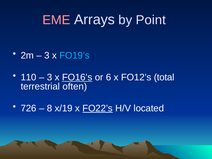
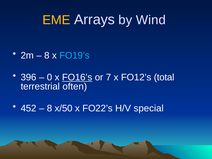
EME colour: pink -> yellow (56, 20)
Point: Point -> Wind (151, 20)
3: 3 -> 8 (47, 55)
110: 110 -> 396 (29, 77)
3: 3 -> 0 (49, 77)
6: 6 -> 7 (108, 77)
726: 726 -> 452 (29, 108)
x/19: x/19 -> x/50 (64, 108)
FO22’s underline: present -> none (98, 108)
located: located -> special (149, 108)
